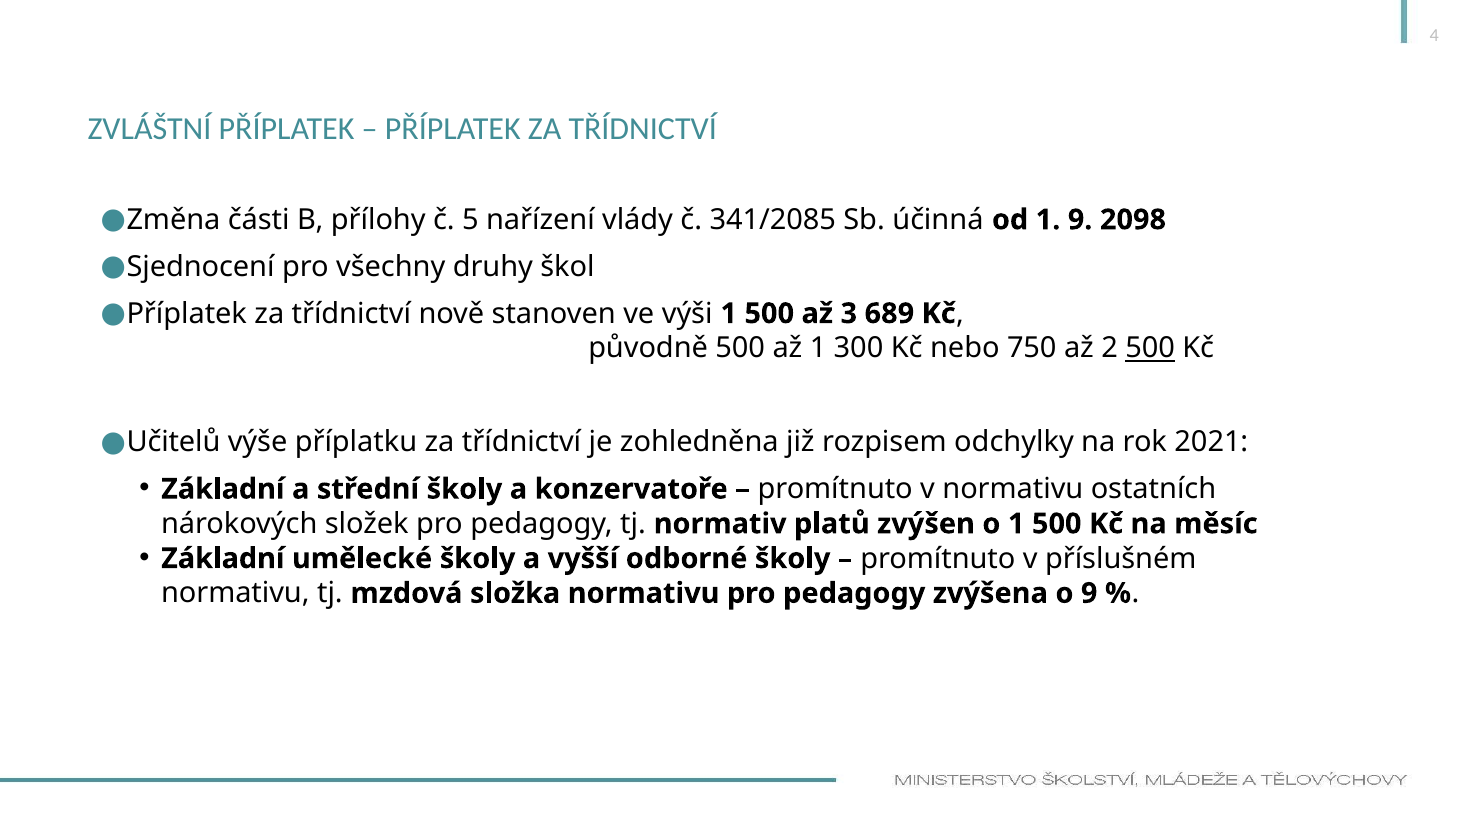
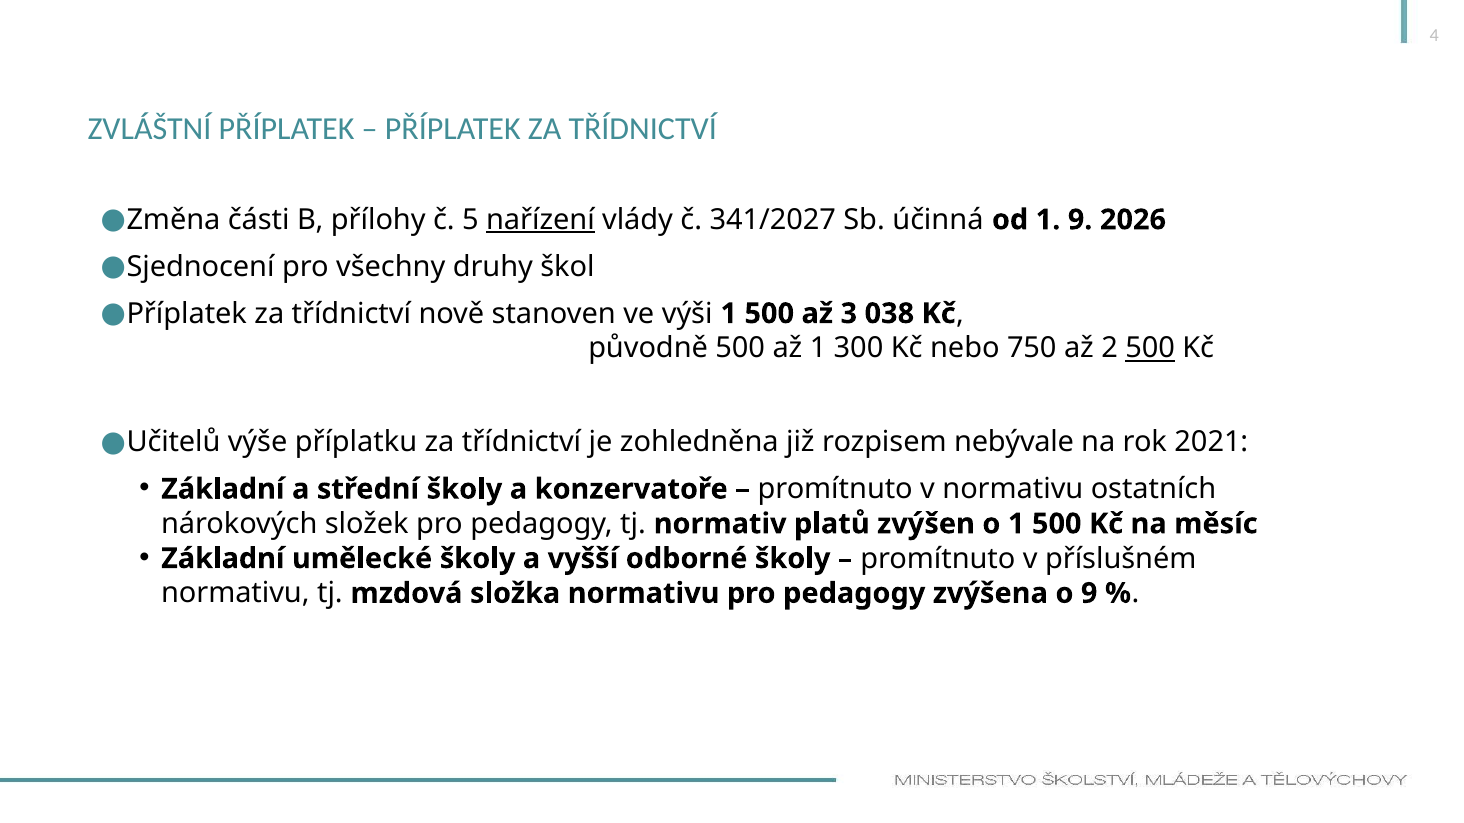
nařízení underline: none -> present (540, 220)
341/2085: 341/2085 -> 341/2027 (773, 220)
2098: 2098 -> 2026 (1133, 220)
689: 689 -> 038 (889, 314)
odchylky: odchylky -> nebývale (1014, 442)
